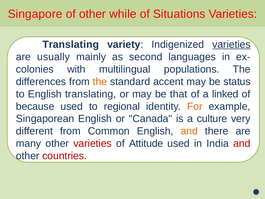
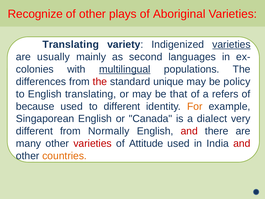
Singapore: Singapore -> Recognize (35, 14)
while: while -> plays (123, 14)
Situations: Situations -> Aboriginal (179, 14)
multilingual underline: none -> present (125, 69)
the colour: orange -> red (100, 82)
accent: accent -> unique (168, 82)
status: status -> policy (237, 82)
linked: linked -> refers (225, 94)
to regional: regional -> different (122, 106)
culture: culture -> dialect (212, 119)
Common: Common -> Normally (109, 131)
and colour: orange -> red (189, 131)
countries colour: red -> orange (65, 156)
